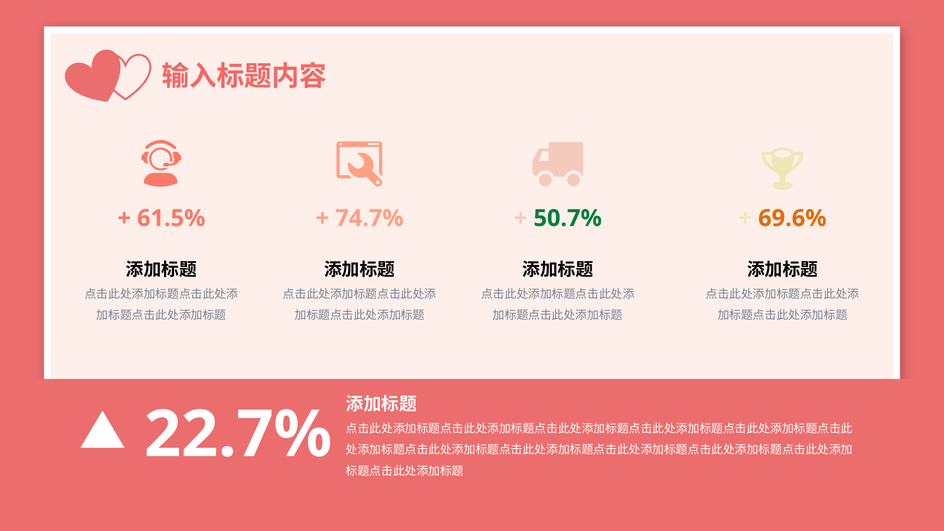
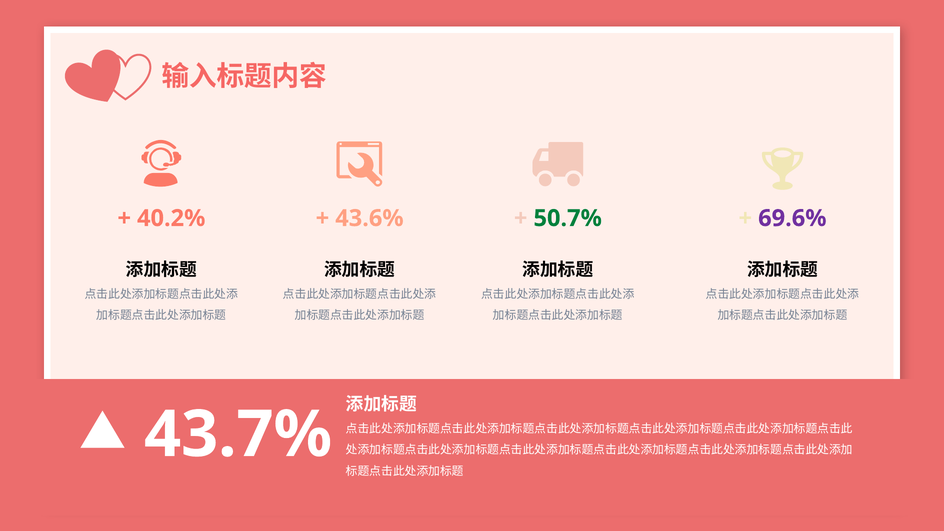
61.5%: 61.5% -> 40.2% (171, 218)
74.7%: 74.7% -> 43.6% (369, 218)
69.6% colour: orange -> purple (792, 218)
22.7%: 22.7% -> 43.7% (238, 435)
